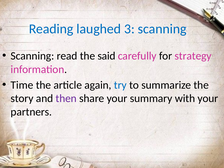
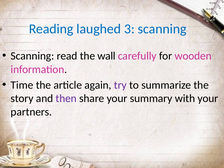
said: said -> wall (106, 56)
strategy: strategy -> wooden (193, 56)
try colour: blue -> purple (120, 85)
